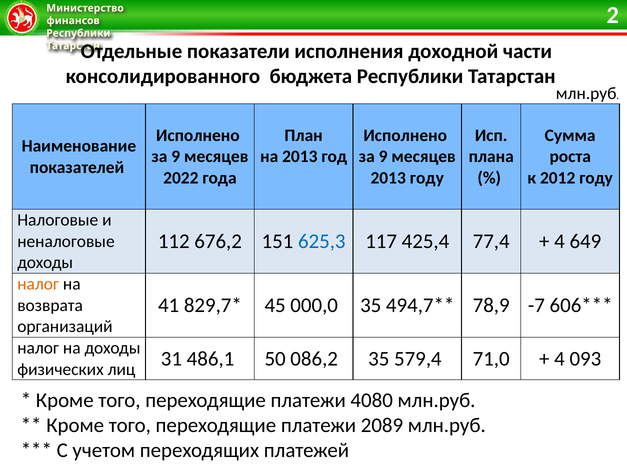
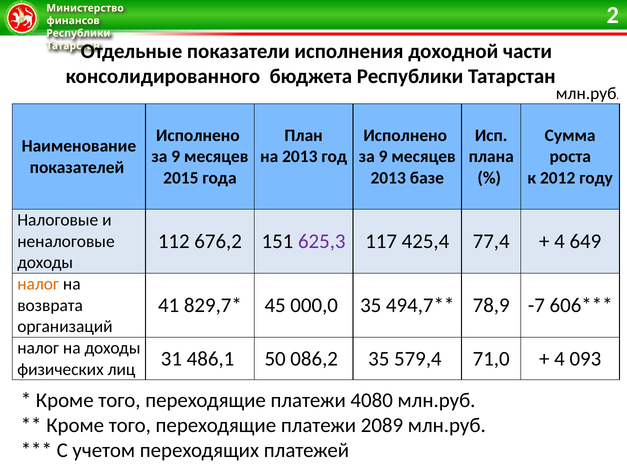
2022: 2022 -> 2015 (181, 178)
2013 году: году -> базе (427, 178)
625,3 colour: blue -> purple (322, 242)
